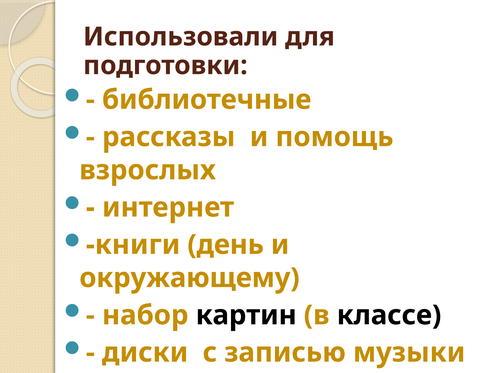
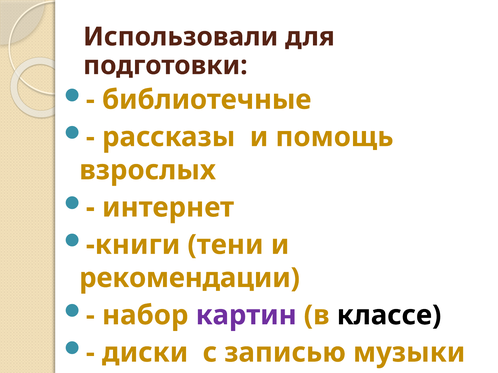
день: день -> тени (226, 245)
окружающему: окружающему -> рекомендации (190, 278)
картин colour: black -> purple (246, 316)
